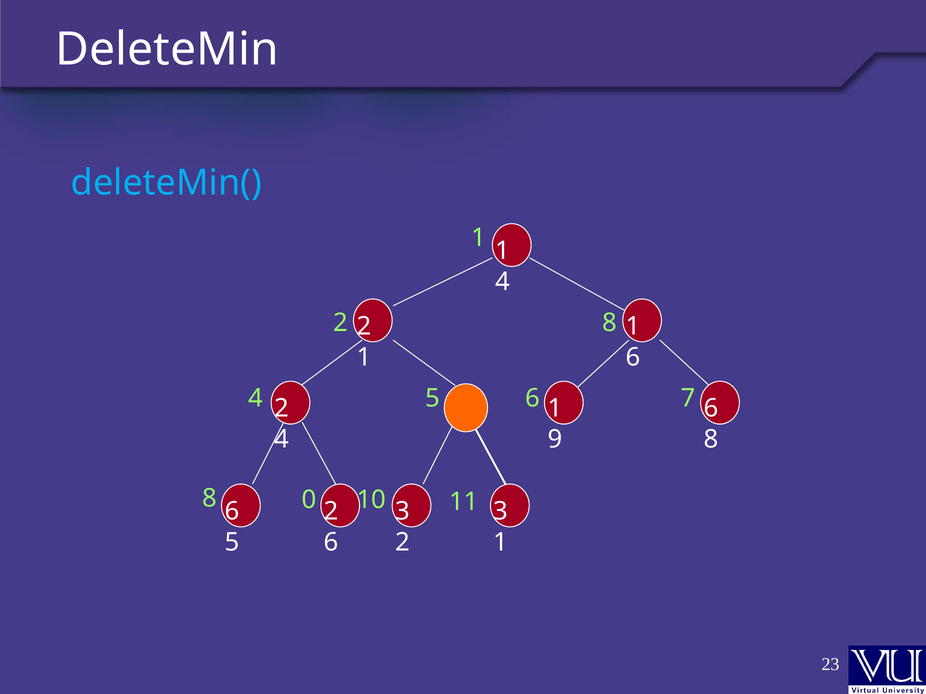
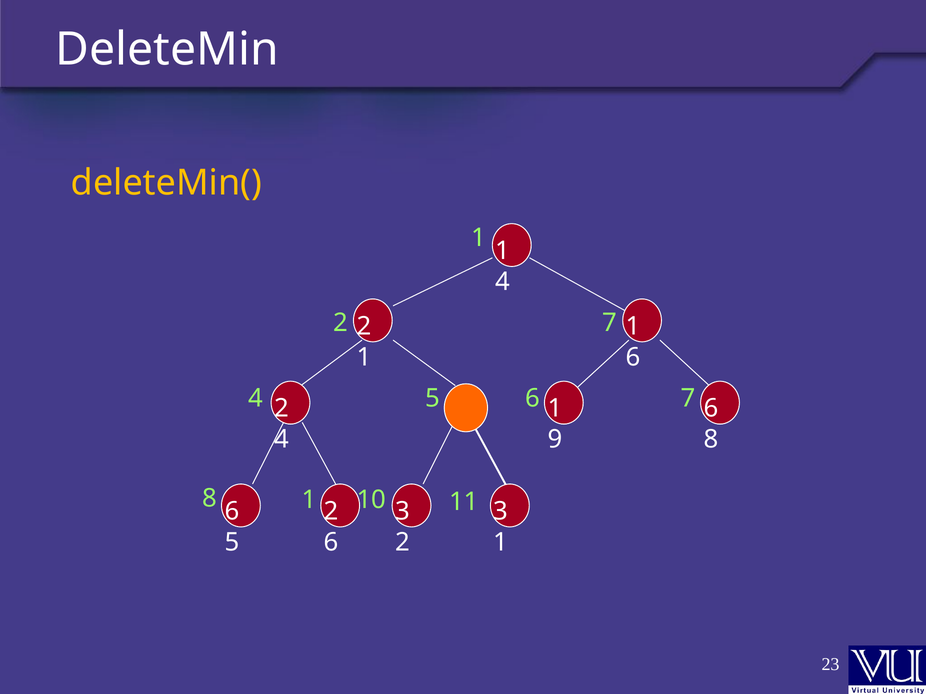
deleteMin( colour: light blue -> yellow (166, 183)
2 8: 8 -> 7 (610, 323)
0: 0 -> 1 (309, 500)
